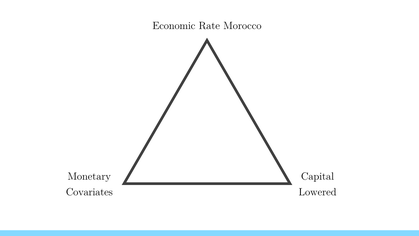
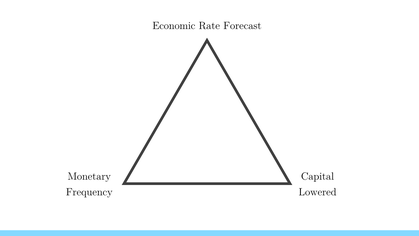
Morocco: Morocco -> Forecast (242, 26)
Covariates: Covariates -> Frequency (89, 192)
